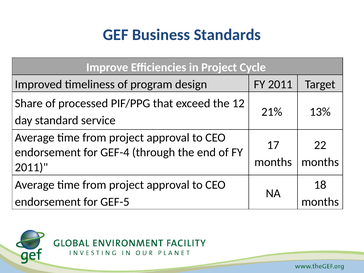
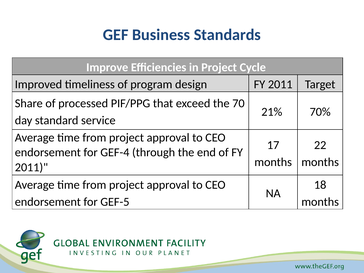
12: 12 -> 70 (238, 103)
13%: 13% -> 70% (320, 112)
